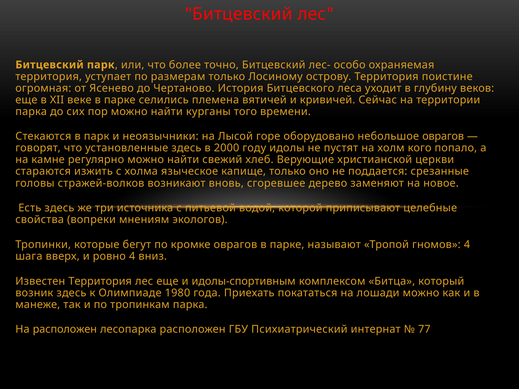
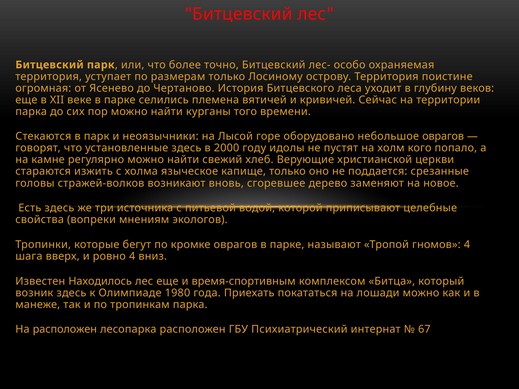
Известен Территория: Территория -> Находилось (100, 281)
идолы-спортивным: идолы-спортивным -> время-спортивным (244, 281)
77: 77 -> 67 (424, 330)
